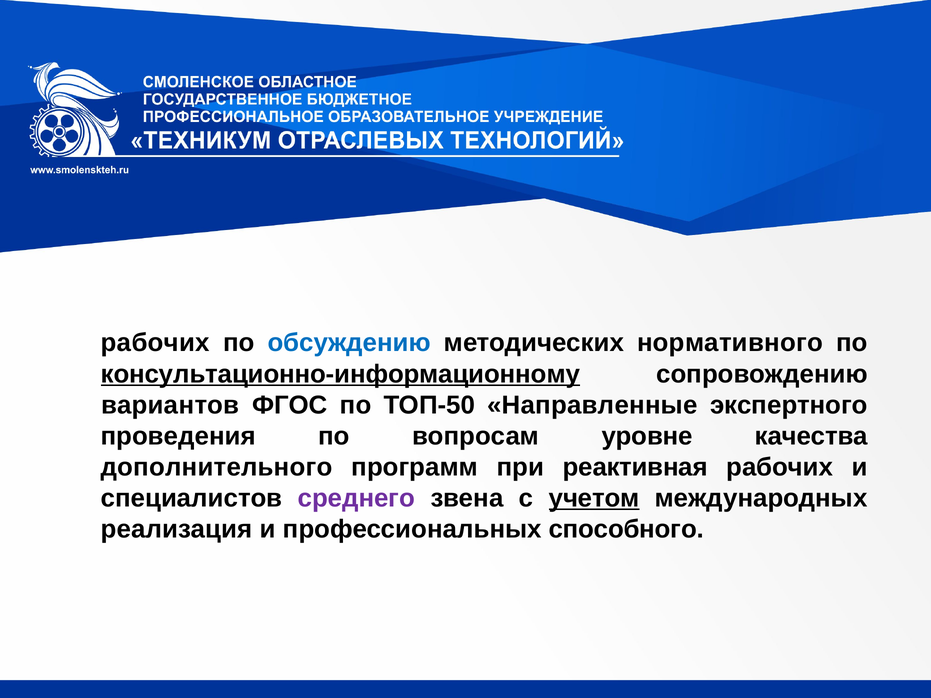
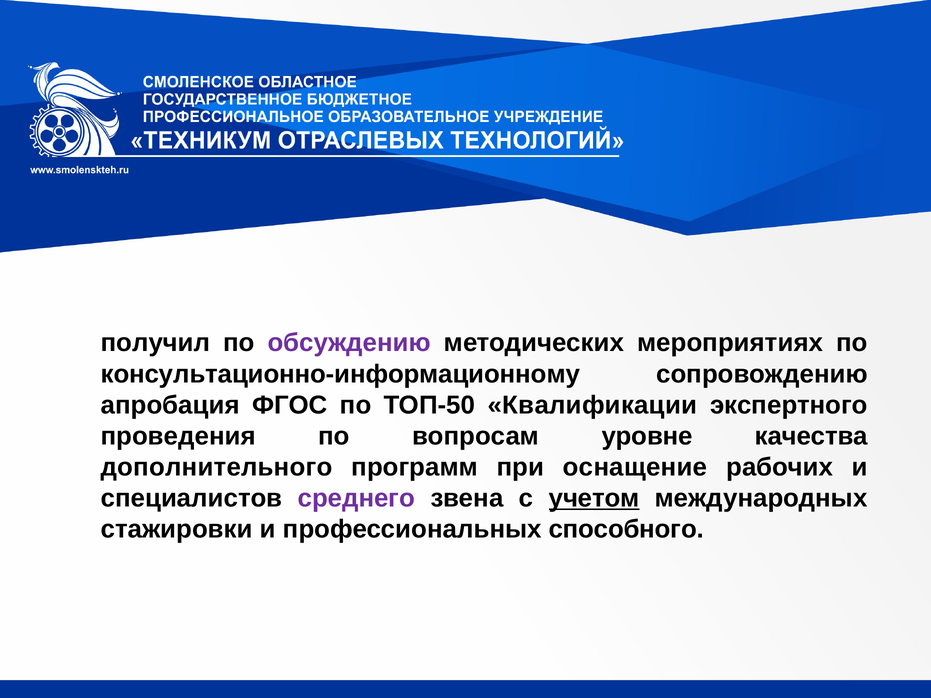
рабочих: рабочих -> получил (155, 343)
обсуждению colour: blue -> purple (349, 343)
нормативного: нормативного -> мероприятиях (730, 343)
консультационно-информационному underline: present -> none (340, 374)
вариантов: вариантов -> апробация (170, 405)
Направленные: Направленные -> Квалификации (592, 405)
реактивная: реактивная -> оснащение (635, 467)
реализация: реализация -> стажировки (177, 529)
